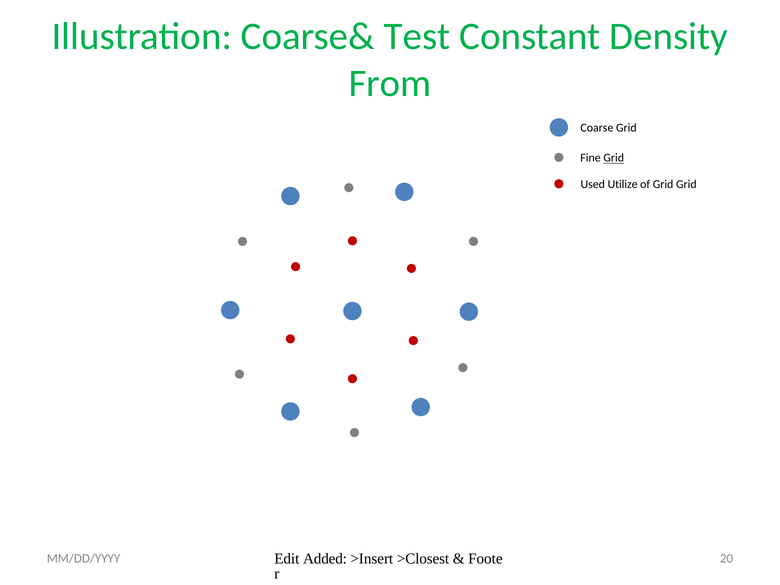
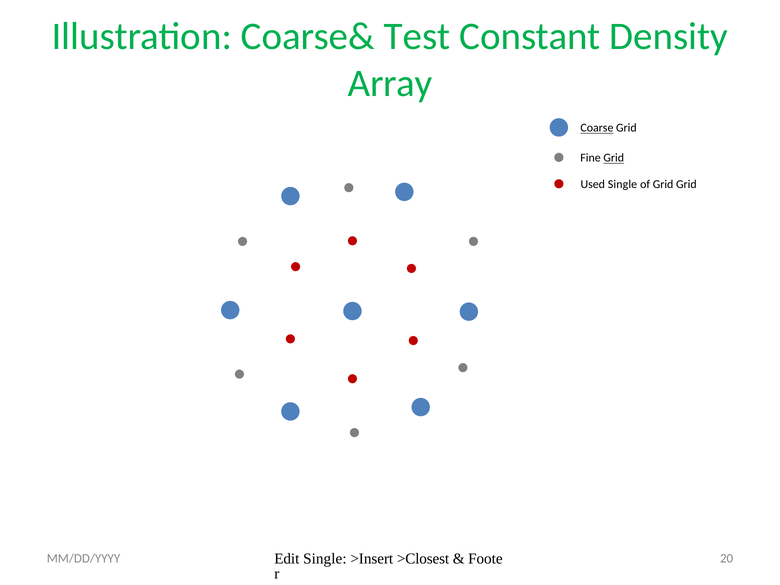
From: From -> Array (390, 83)
Coarse underline: none -> present (597, 128)
Used Utilize: Utilize -> Single (623, 184)
Edit Added: Added -> Single (325, 559)
